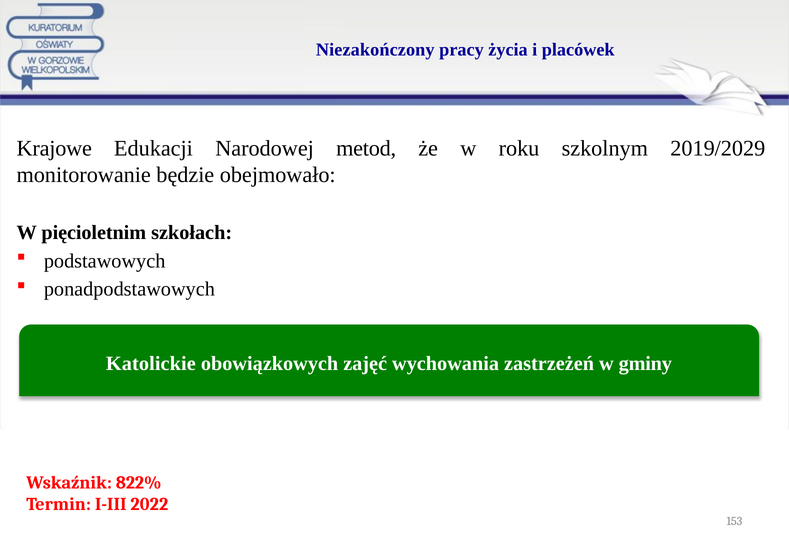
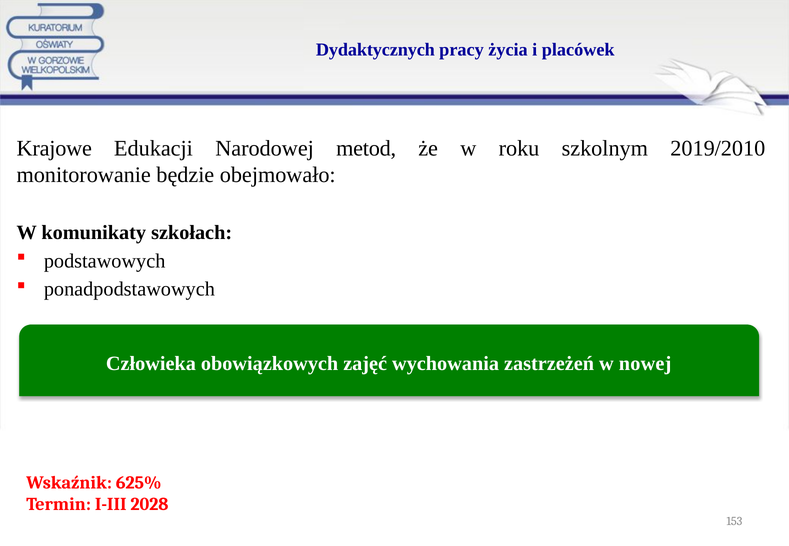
Niezakończony: Niezakończony -> Dydaktycznych (375, 50)
2019/2029: 2019/2029 -> 2019/2010 (718, 148)
pięcioletnim: pięcioletnim -> komunikaty (94, 233)
Katolickie: Katolickie -> Człowieka (151, 364)
gminy: gminy -> nowej (645, 364)
822%: 822% -> 625% (139, 483)
2022: 2022 -> 2028 (149, 505)
